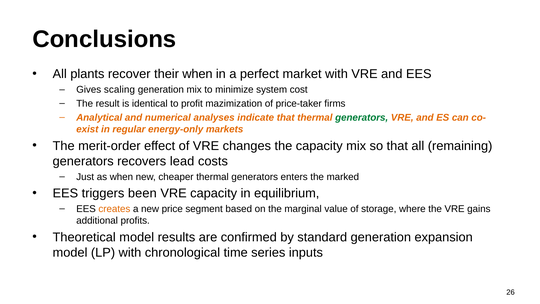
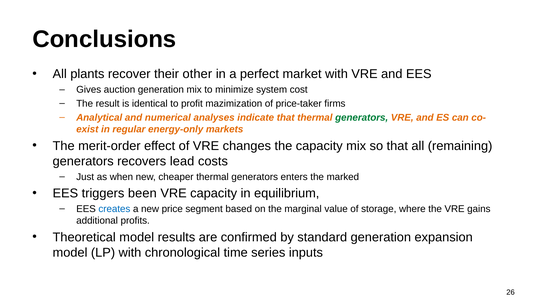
their when: when -> other (197, 74)
scaling: scaling -> auction (120, 90)
creates colour: orange -> blue (114, 209)
